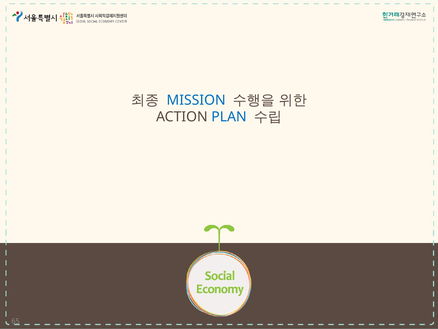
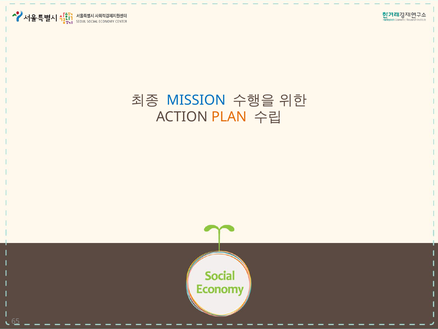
PLAN colour: blue -> orange (229, 117)
